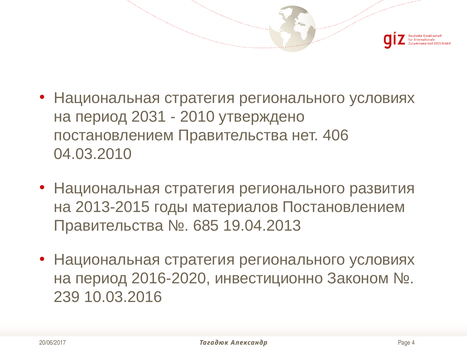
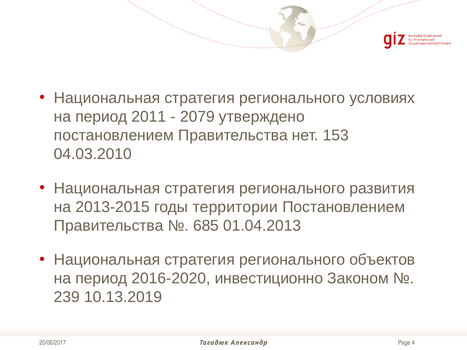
2031: 2031 -> 2011 (149, 117)
2010: 2010 -> 2079 (197, 117)
406: 406 -> 153 (336, 135)
материалов: материалов -> территории (235, 207)
19.04.2013: 19.04.2013 -> 01.04.2013 (262, 226)
условиях: условиях -> объектов (382, 260)
10.03.2016: 10.03.2016 -> 10.13.2019 (123, 297)
